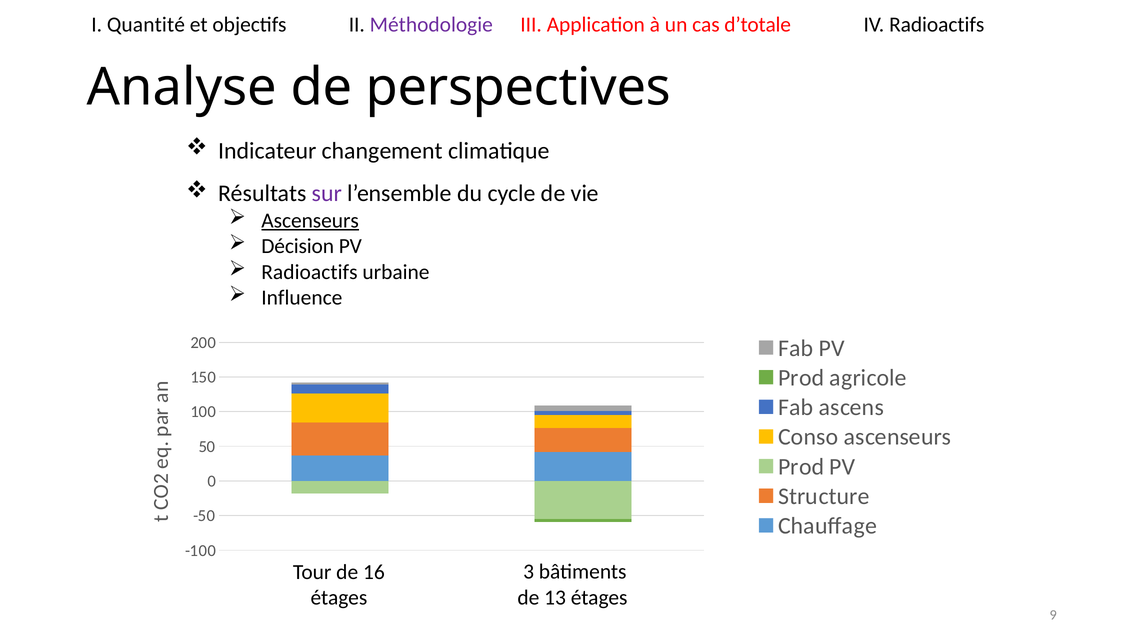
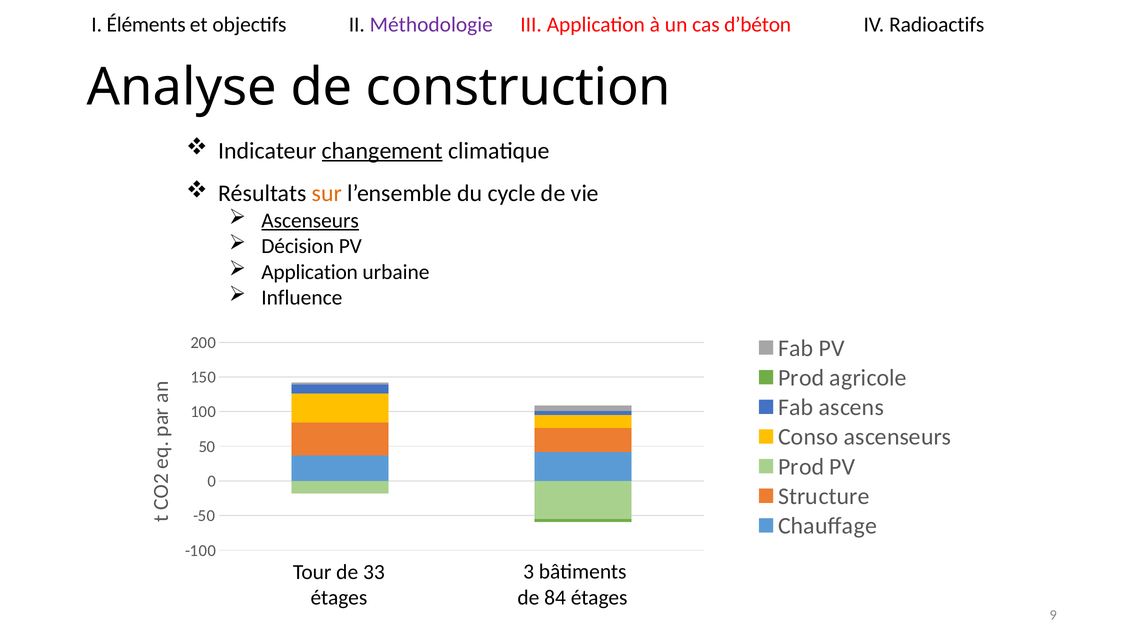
Quantité: Quantité -> Éléments (146, 25)
d’totale: d’totale -> d’béton (758, 25)
perspectives: perspectives -> construction (518, 87)
changement underline: none -> present (382, 151)
sur colour: purple -> orange (327, 193)
Radioactifs: Radioactifs -> Application (310, 272)
16: 16 -> 33 (374, 572)
13: 13 -> 84 (555, 597)
